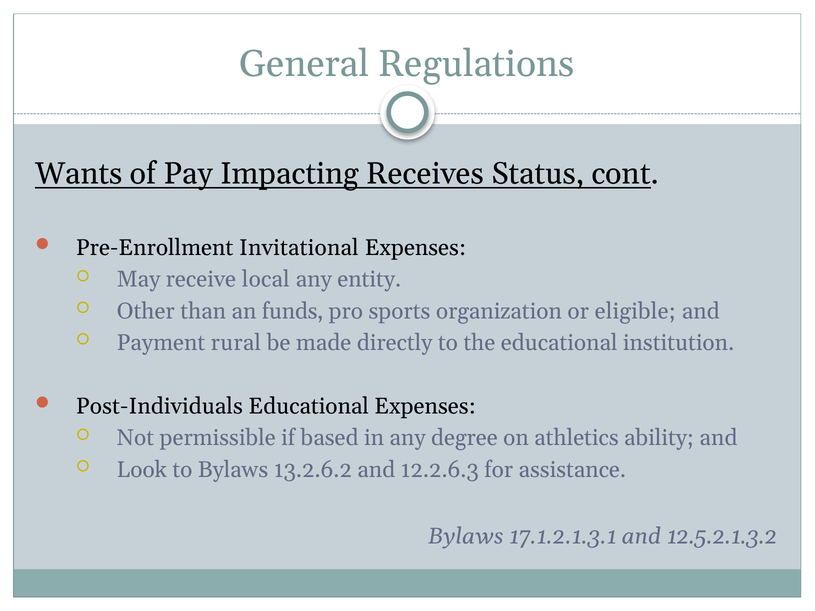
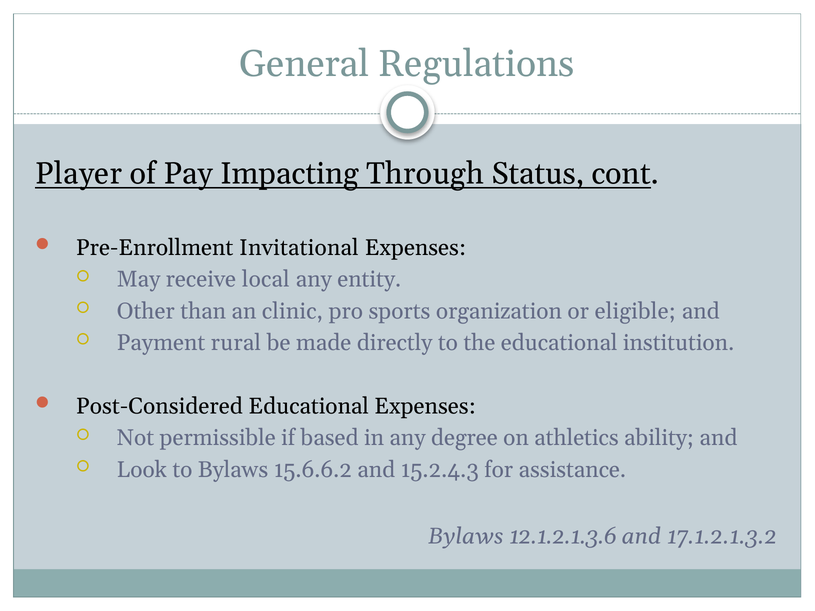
Wants: Wants -> Player (79, 174)
Receives: Receives -> Through (425, 174)
funds: funds -> clinic (292, 311)
Post-Individuals: Post-Individuals -> Post-Considered (159, 406)
13.2.6.2: 13.2.6.2 -> 15.6.6.2 (313, 470)
12.2.6.3: 12.2.6.3 -> 15.2.4.3 (440, 470)
17.1.2.1.3.1: 17.1.2.1.3.1 -> 12.1.2.1.3.6 (563, 536)
12.5.2.1.3.2: 12.5.2.1.3.2 -> 17.1.2.1.3.2 (722, 536)
